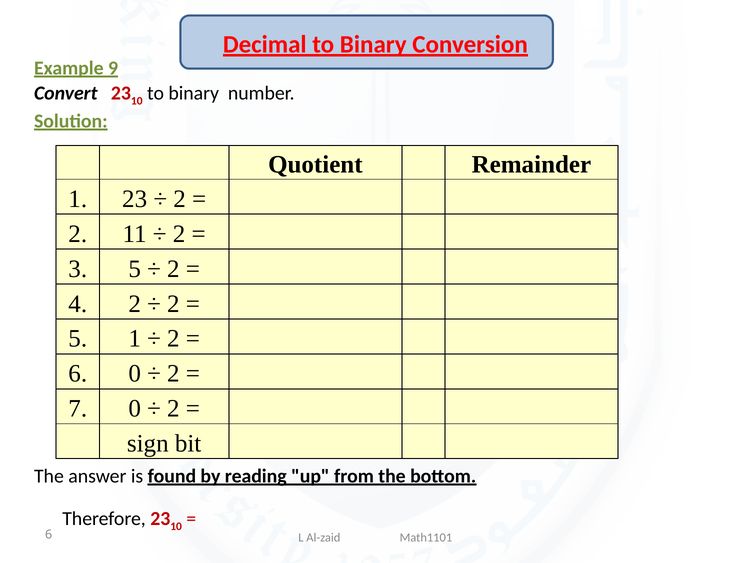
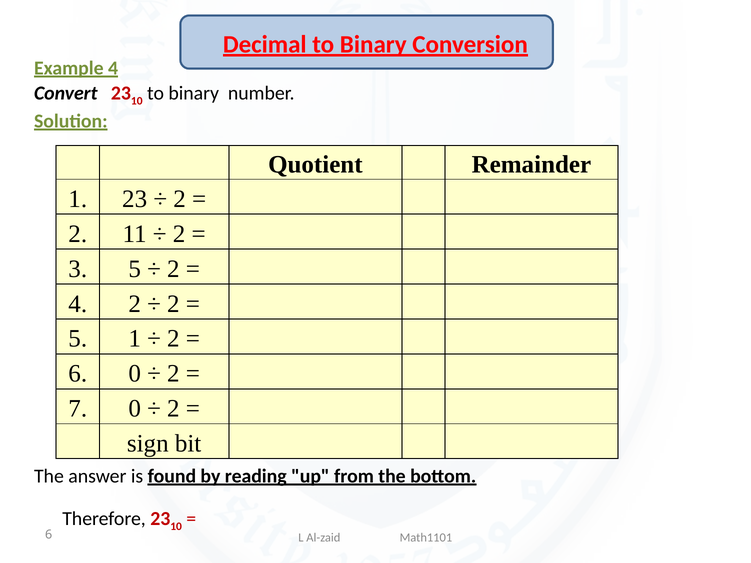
Example 9: 9 -> 4 (113, 68)
